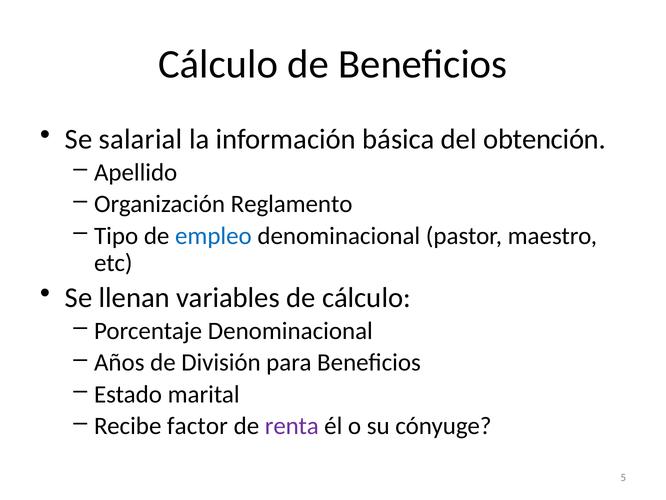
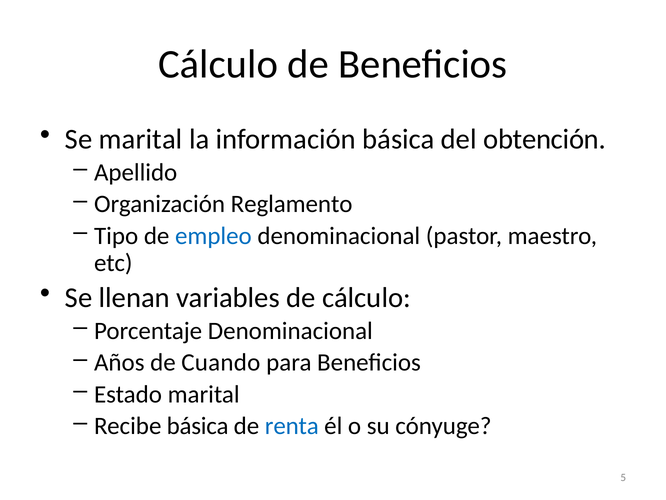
Se salarial: salarial -> marital (141, 139)
División: División -> Cuando (221, 362)
Recibe factor: factor -> básica (198, 426)
renta colour: purple -> blue (292, 426)
